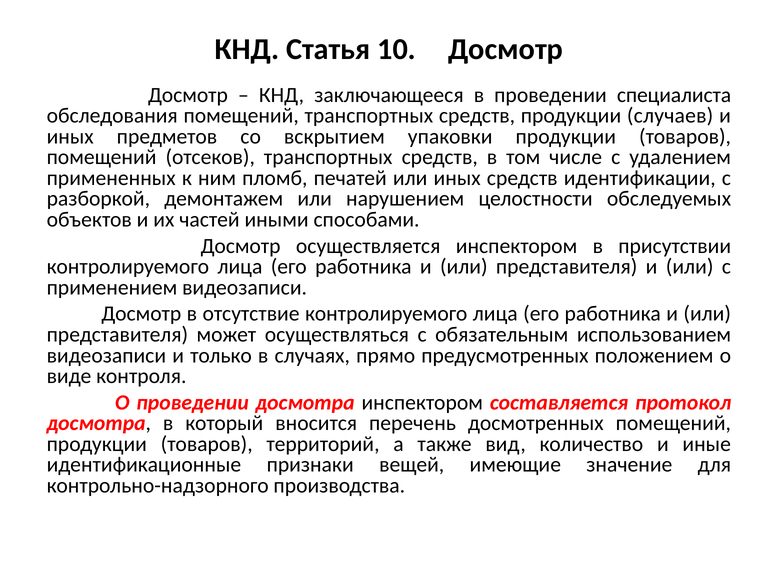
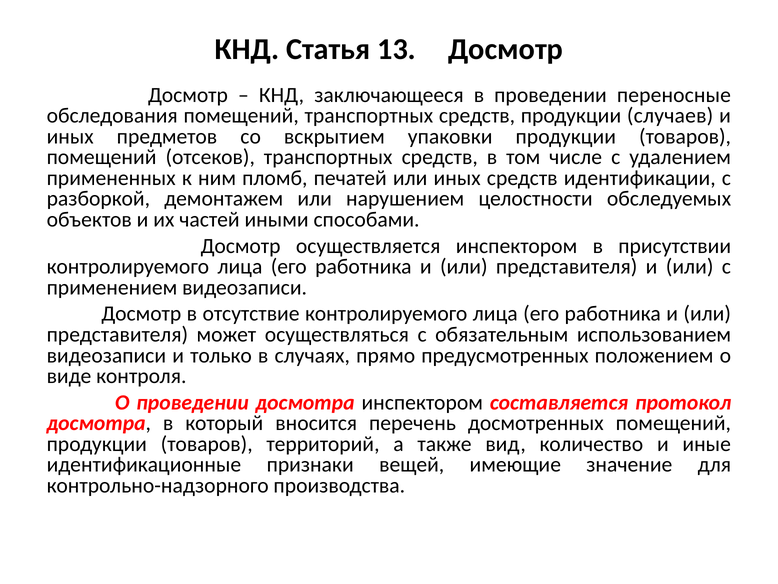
10: 10 -> 13 (397, 49)
специалиста: специалиста -> переносные (674, 95)
